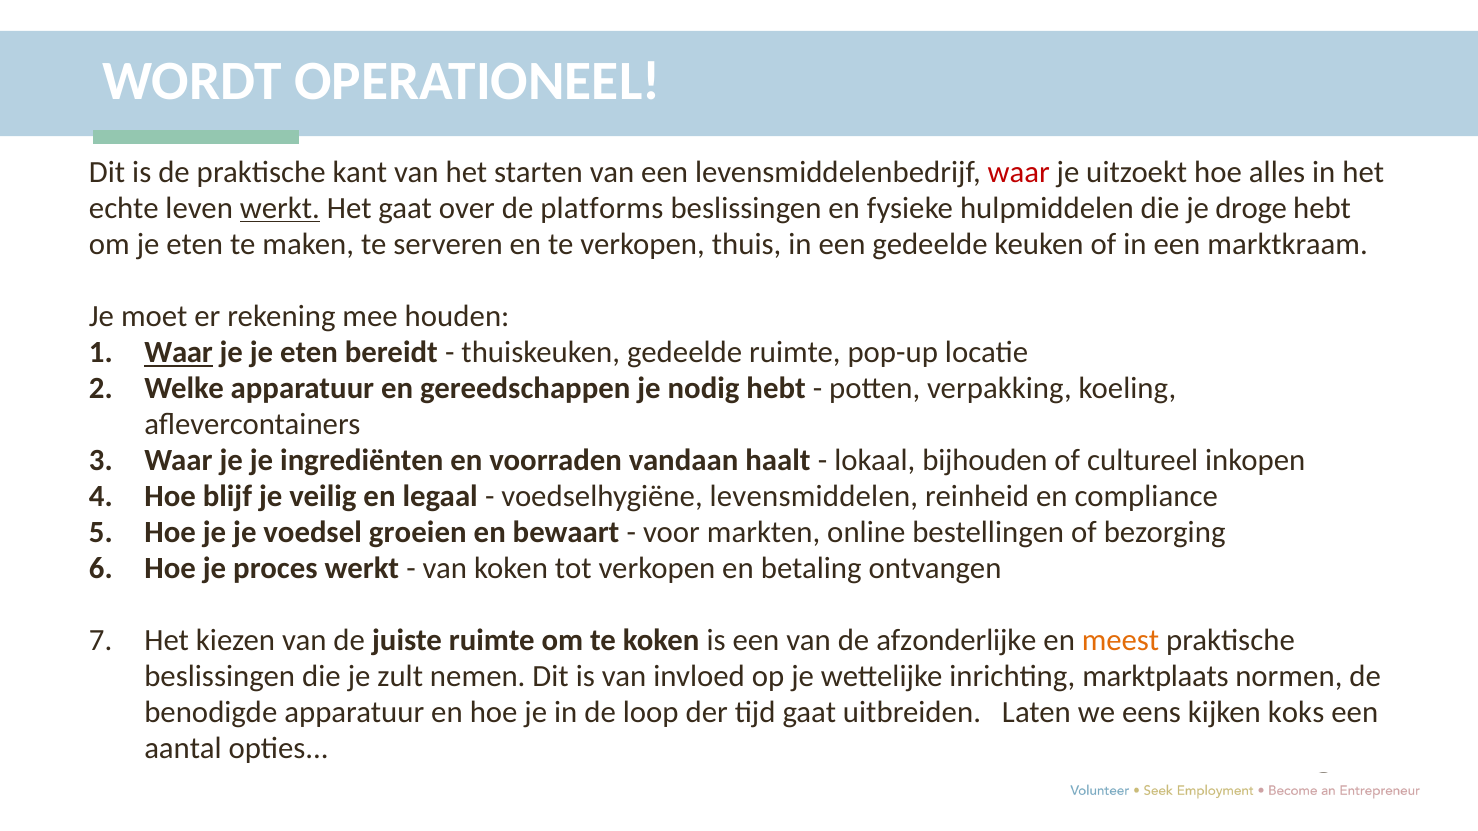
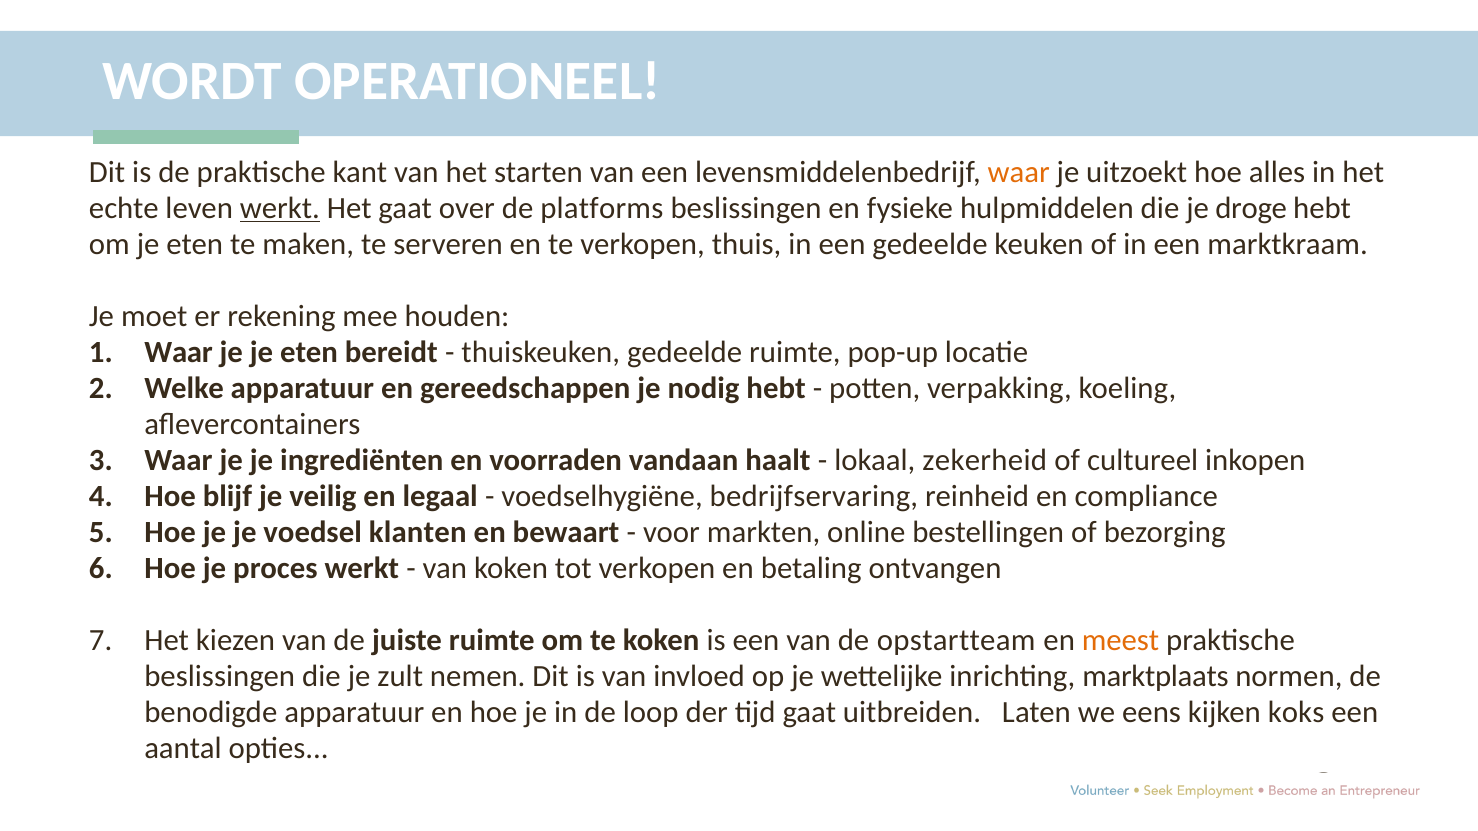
waar colour: red -> orange (1019, 172)
Waar underline: present -> none (179, 352)
bijhouden: bijhouden -> zekerheid (985, 461)
levensmiddelen: levensmiddelen -> bedrijfservaring (814, 497)
groeien: groeien -> klanten (418, 533)
afzonderlijke: afzonderlijke -> opstartteam (956, 641)
